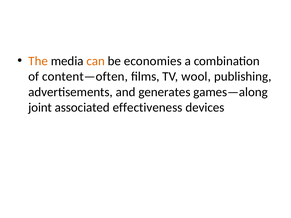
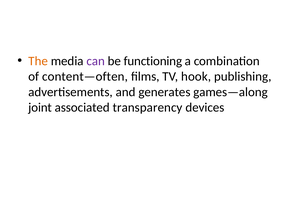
can colour: orange -> purple (96, 61)
economies: economies -> functioning (153, 61)
wool: wool -> hook (196, 77)
effectiveness: effectiveness -> transparency (148, 108)
